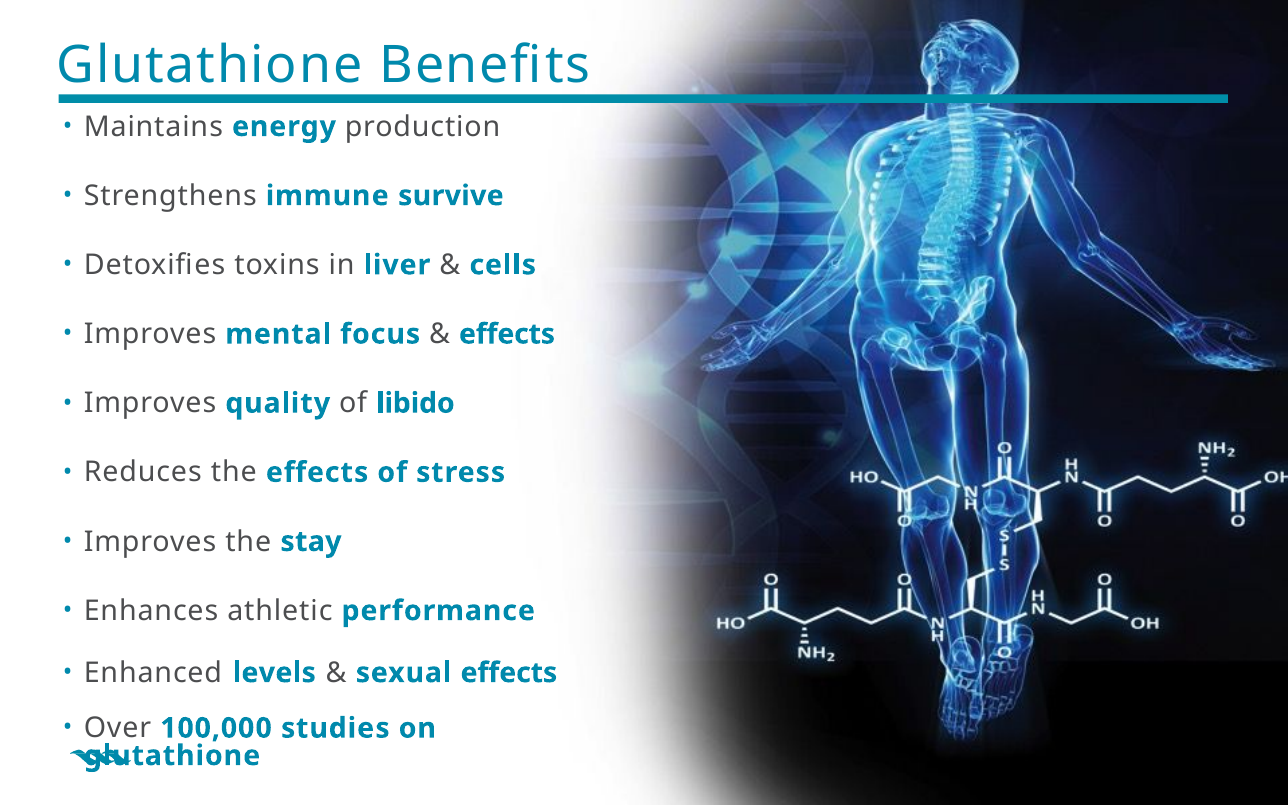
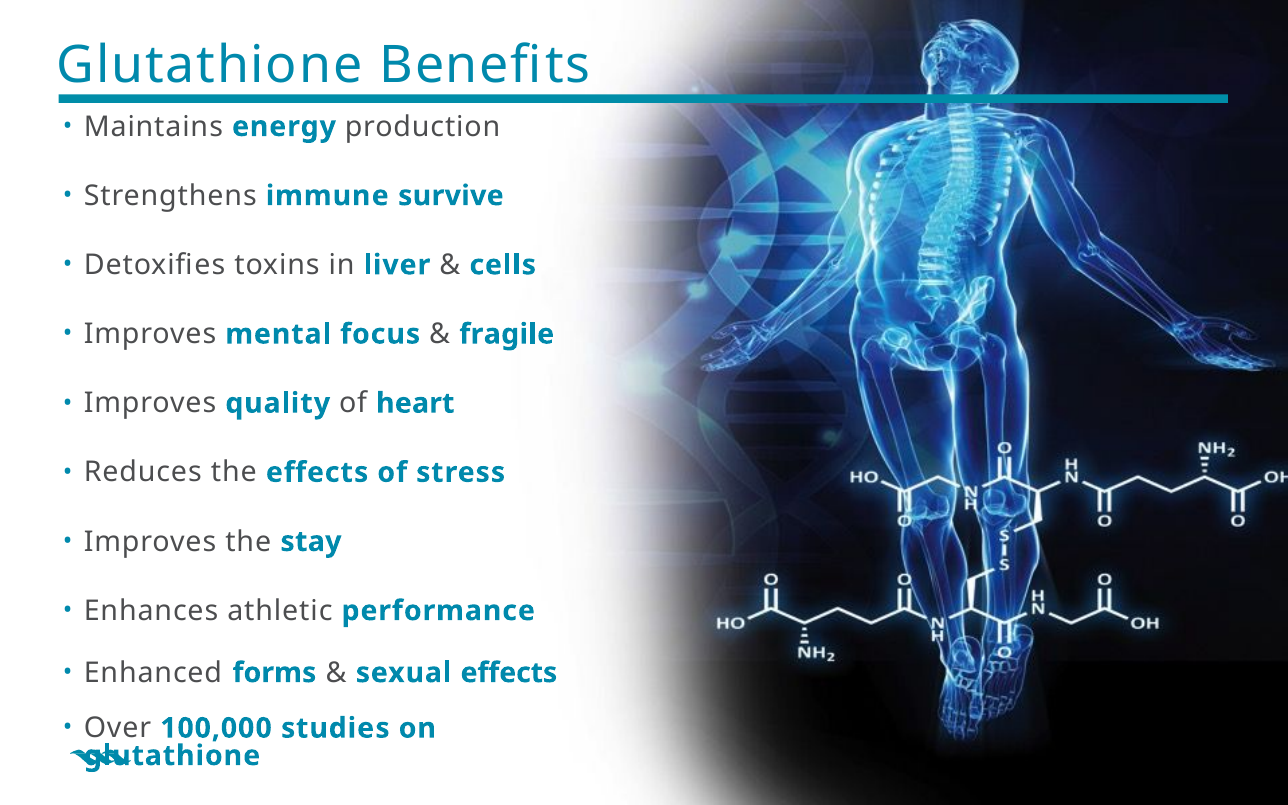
effects: effects -> fragile (507, 334)
libido: libido -> heart (415, 403)
levels: levels -> forms (274, 673)
